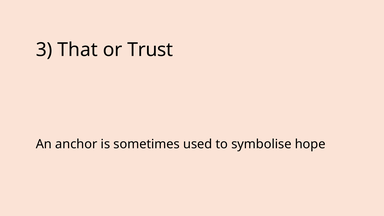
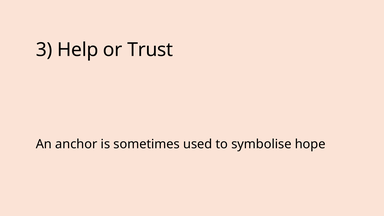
That: That -> Help (78, 50)
